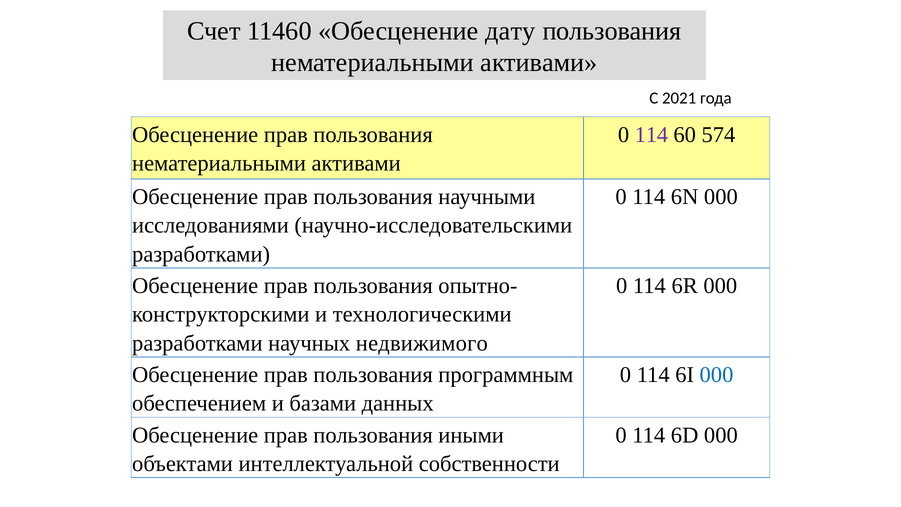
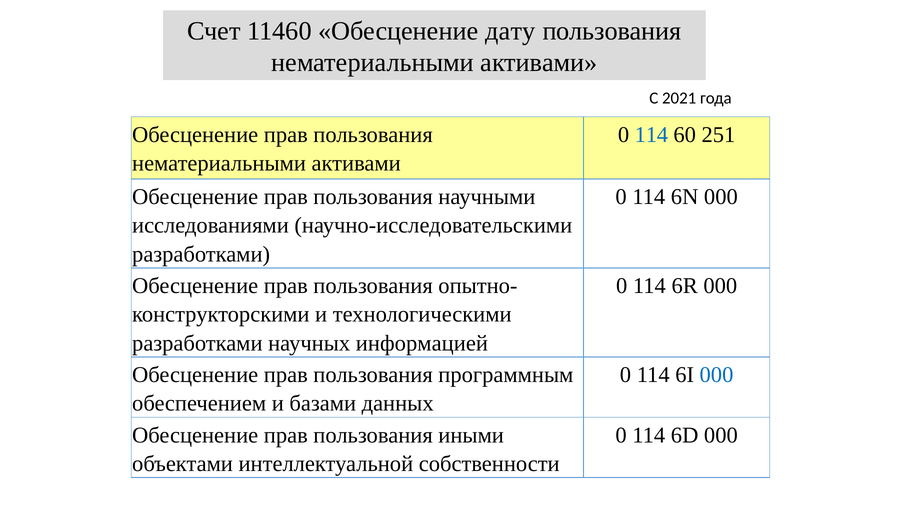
114 colour: purple -> blue (651, 135)
574: 574 -> 251 (718, 135)
недвижимого: недвижимого -> информацией (422, 343)
